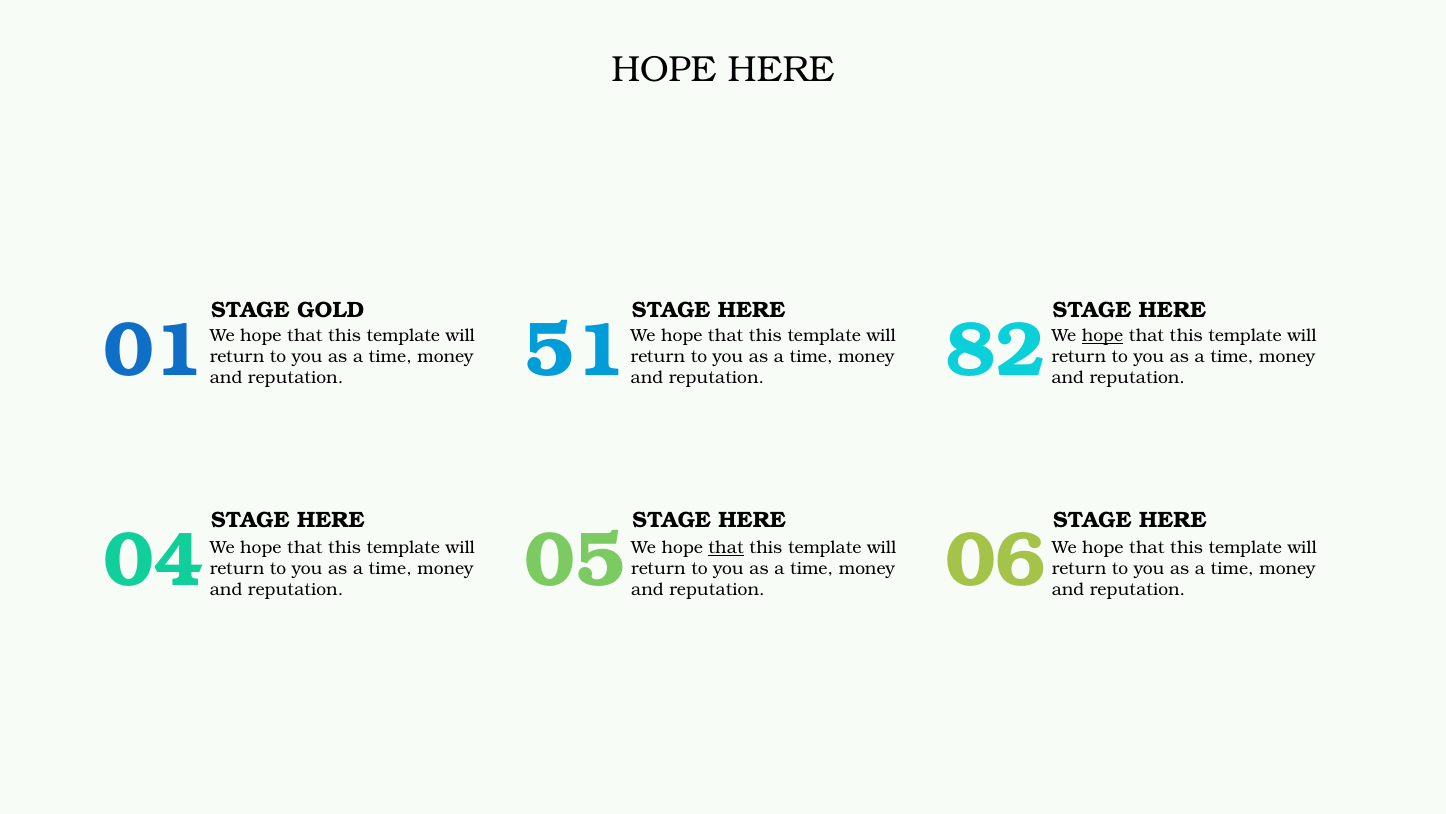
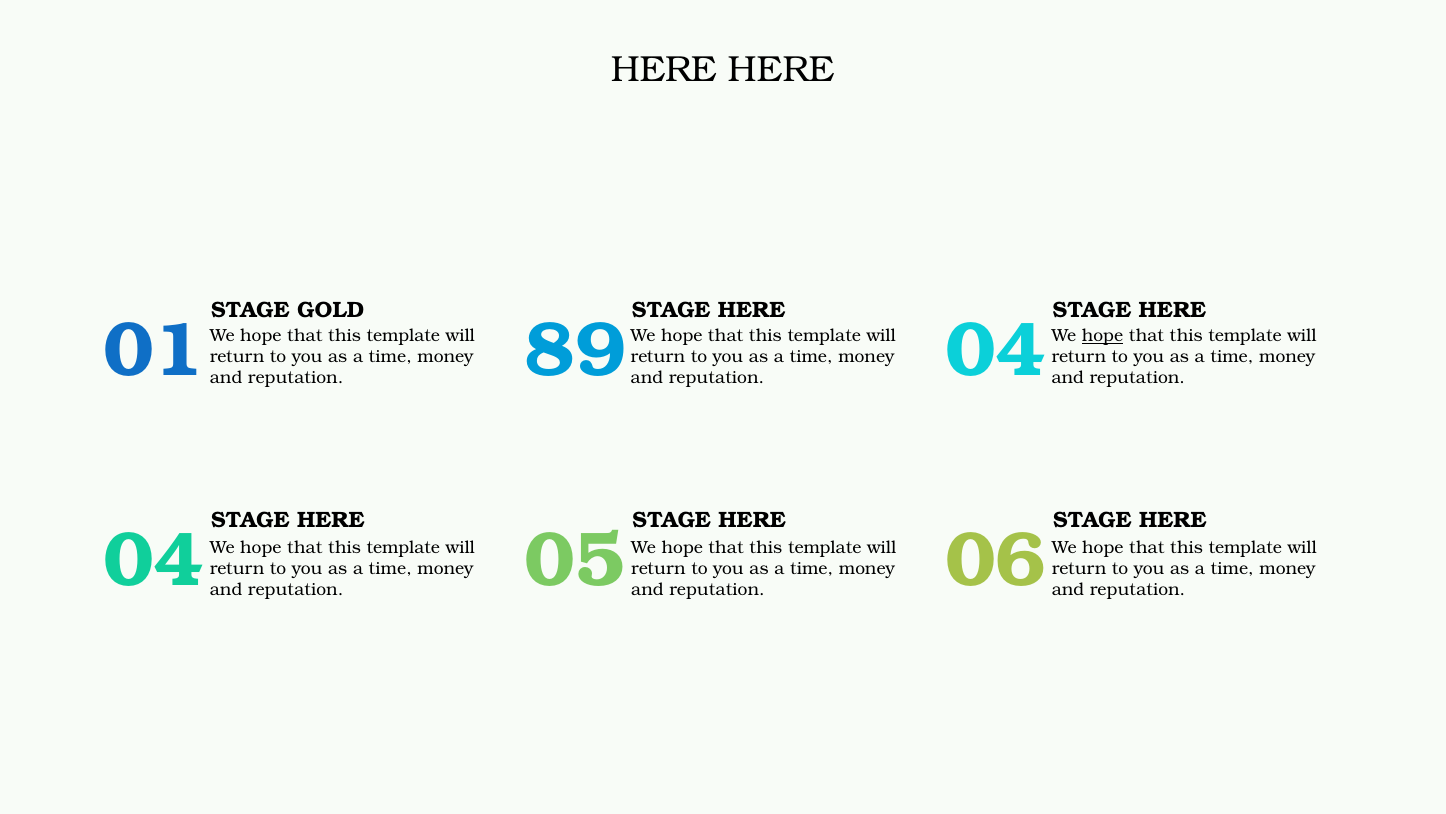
HOPE: HOPE -> HERE (664, 70)
51: 51 -> 89 (575, 350)
82: 82 -> 04 (996, 350)
that underline: present -> none (726, 547)
